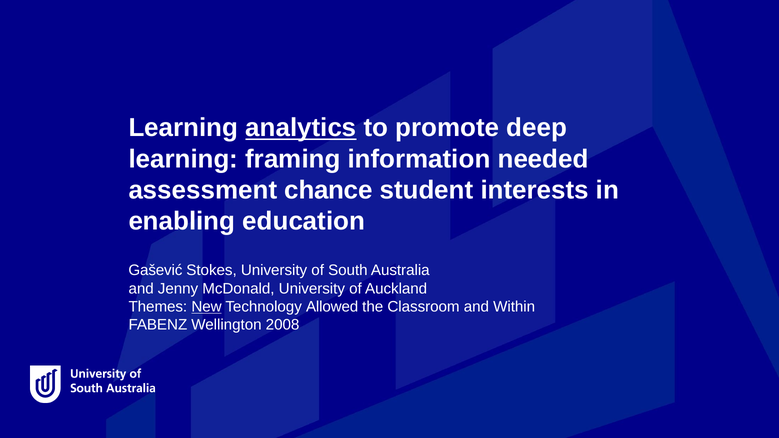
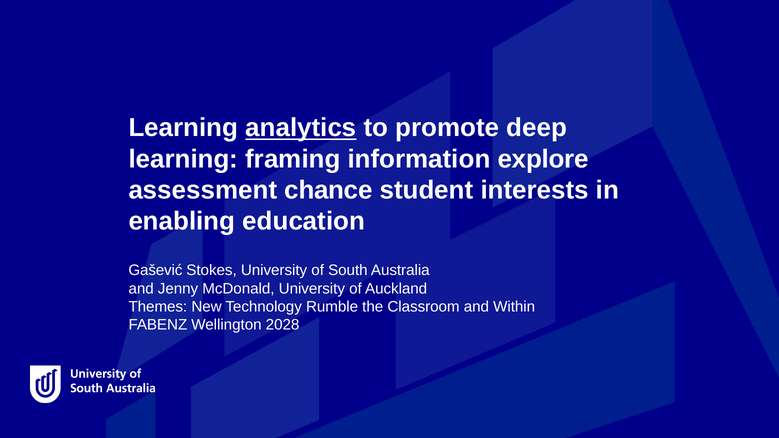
needed: needed -> explore (543, 159)
New underline: present -> none (207, 307)
Allowed: Allowed -> Rumble (332, 307)
2008: 2008 -> 2028 (283, 325)
